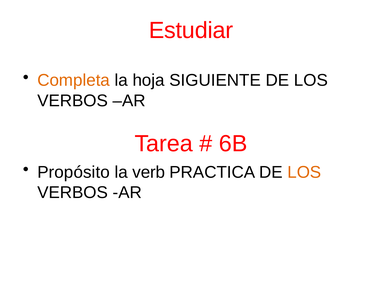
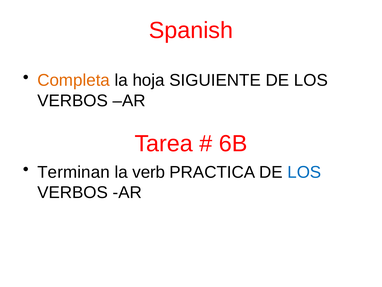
Estudiar: Estudiar -> Spanish (191, 30)
Propósito: Propósito -> Terminan (74, 172)
LOS colour: orange -> blue (304, 172)
